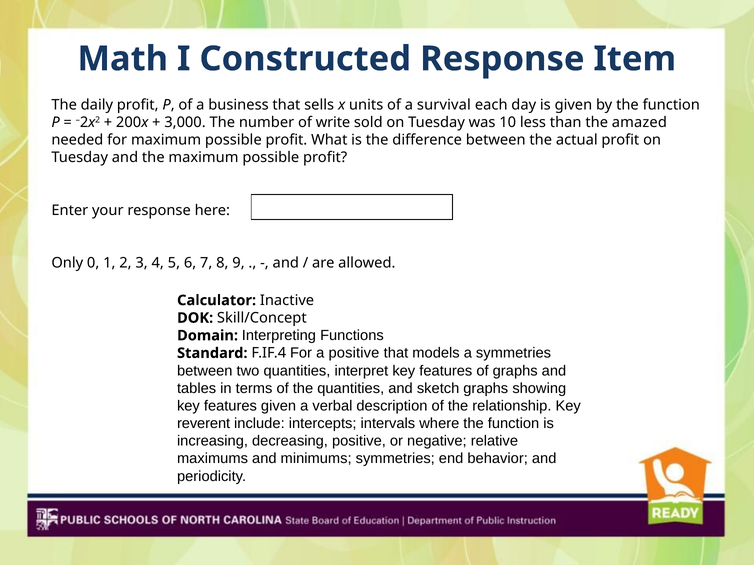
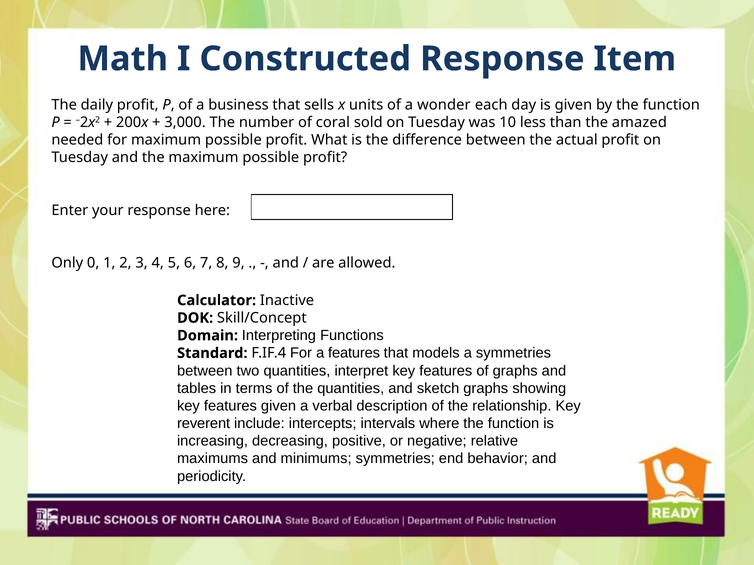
survival: survival -> wonder (444, 105)
write: write -> coral (333, 122)
a positive: positive -> features (354, 353)
